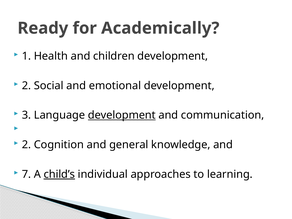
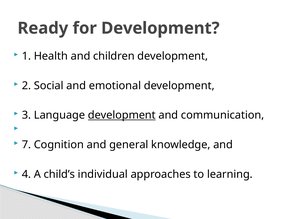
for Academically: Academically -> Development (160, 28)
2: 2 -> 7 (26, 145)
7: 7 -> 4 (26, 174)
child’s underline: present -> none (59, 174)
